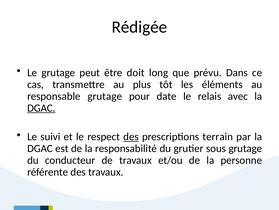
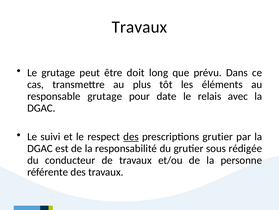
Rédigée: Rédigée -> Travaux (139, 27)
DGAC underline: present -> none (41, 108)
prescriptions terrain: terrain -> grutier (218, 136)
sous grutage: grutage -> rédigée (245, 148)
